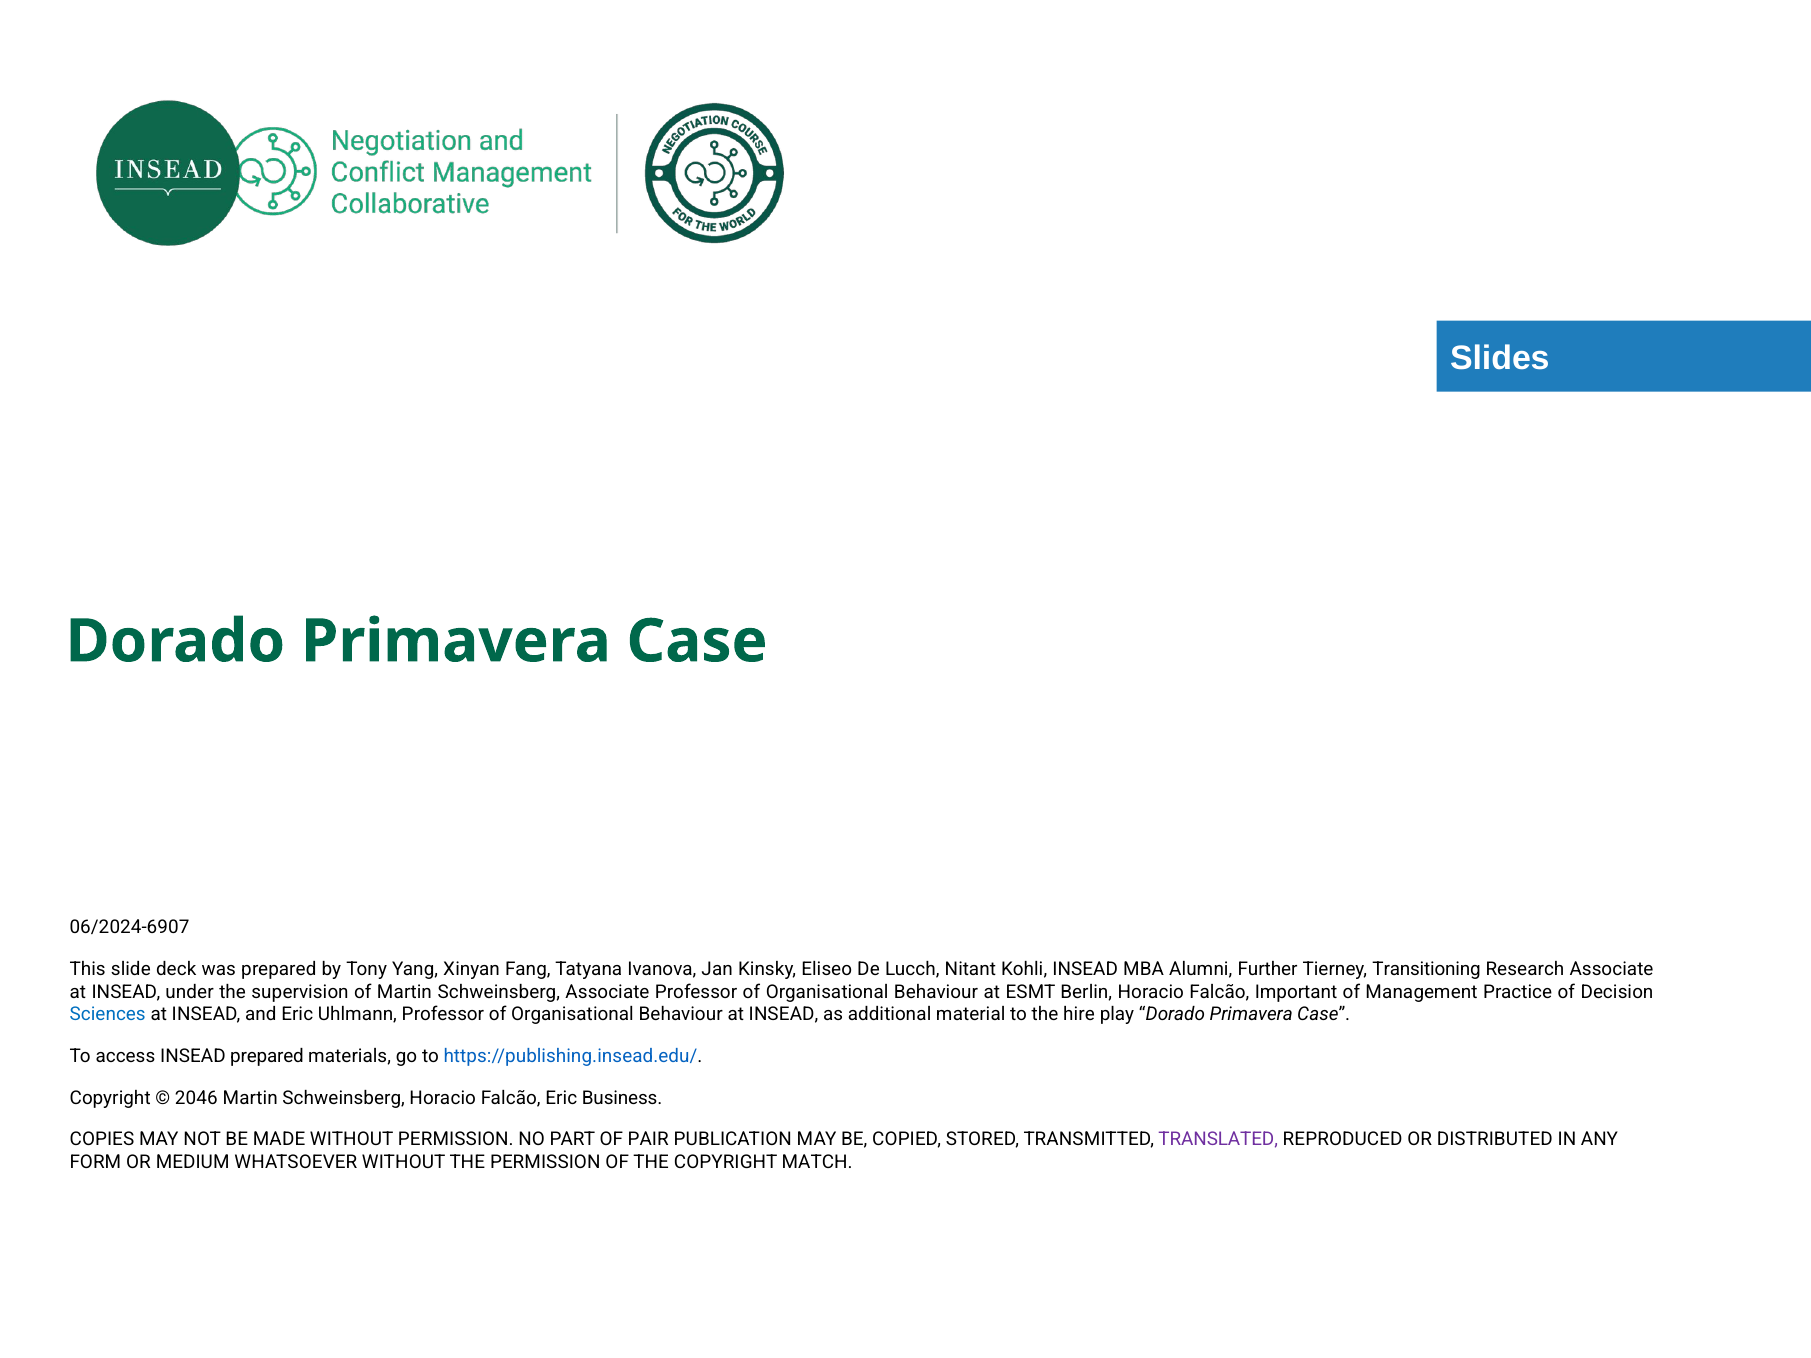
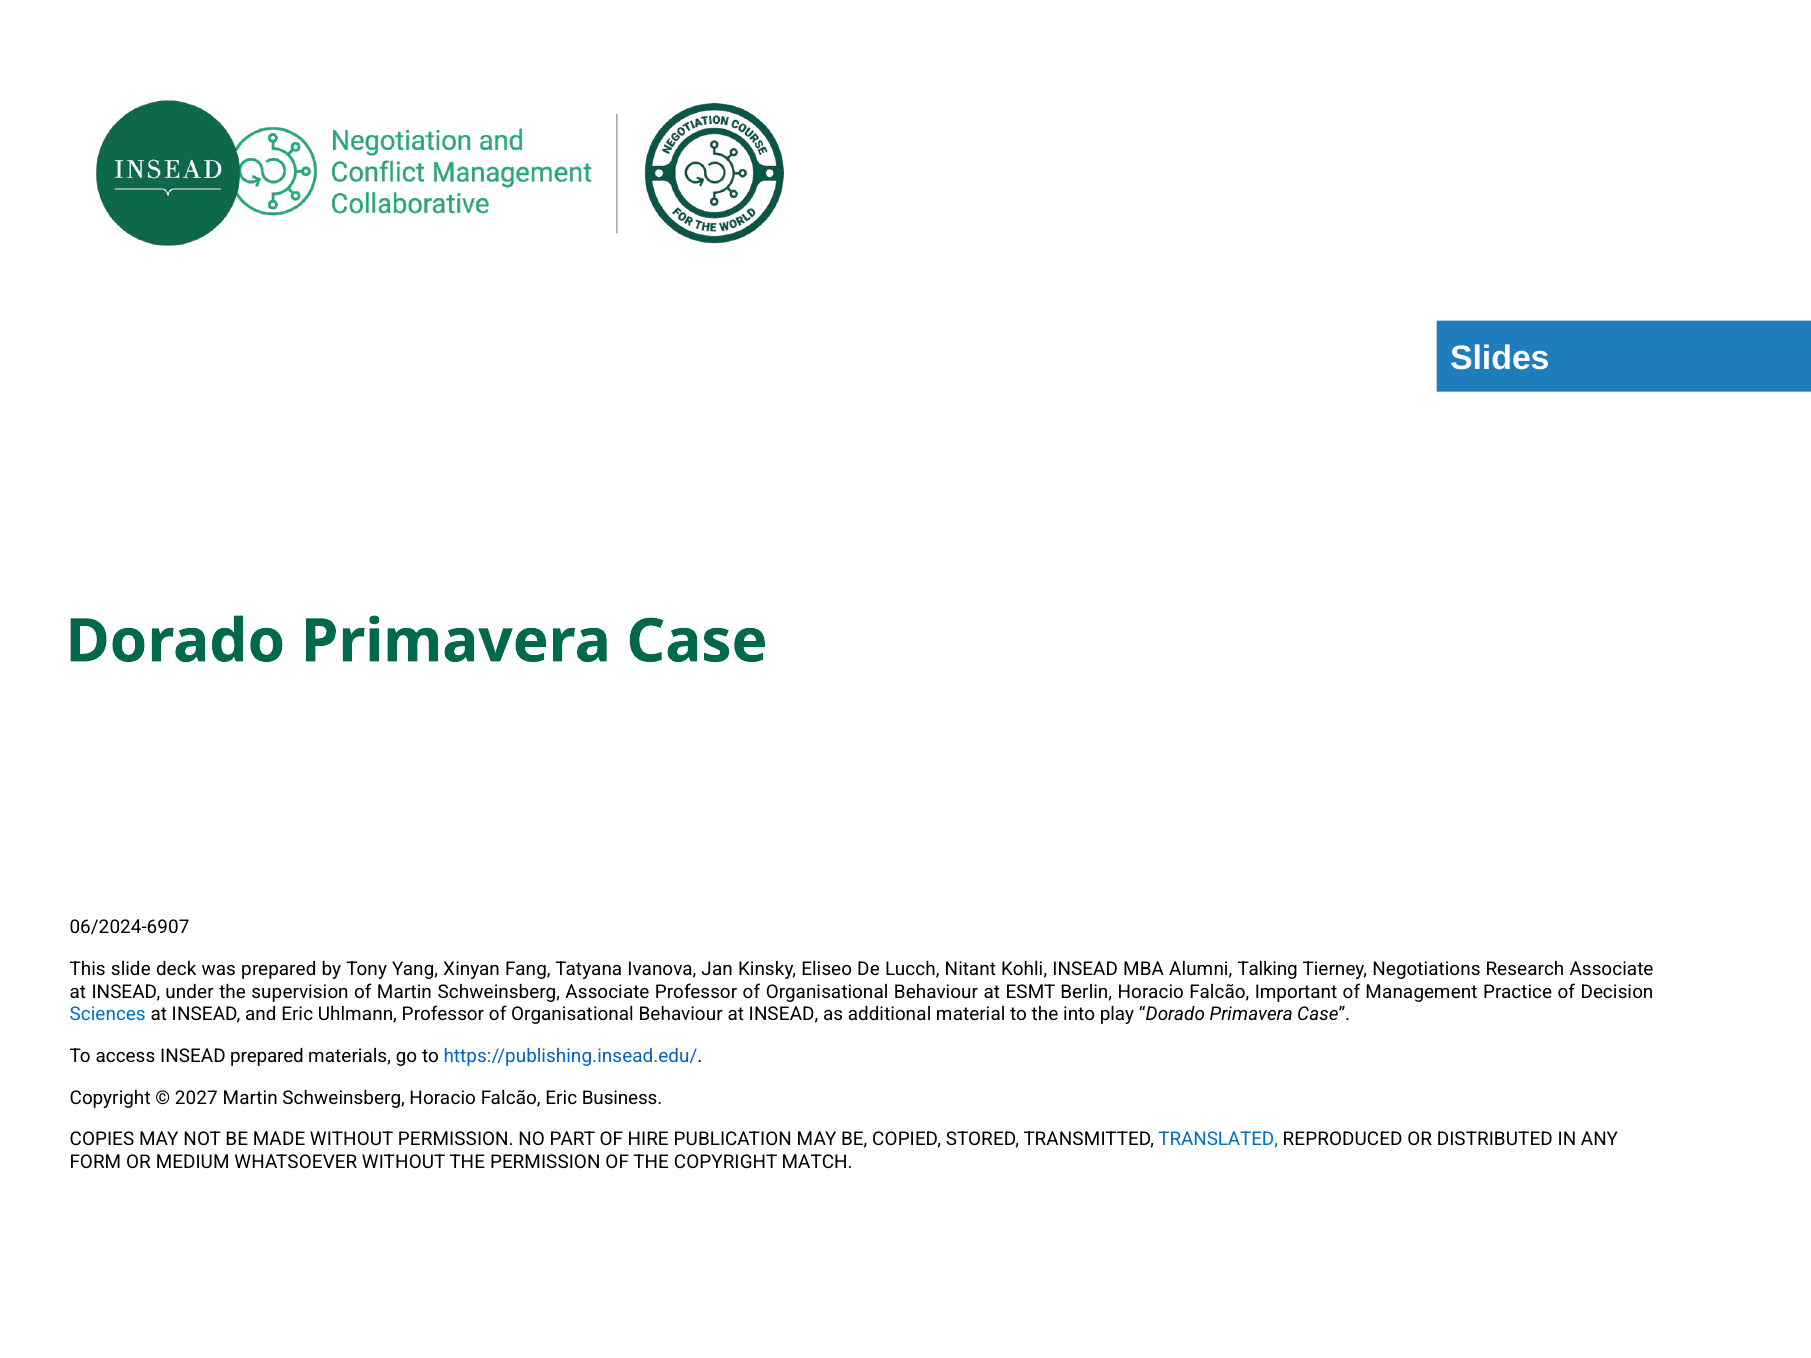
Further: Further -> Talking (1268, 969)
Transitioning: Transitioning -> Negotiations (1426, 969)
hire: hire -> into (1079, 1015)
2046: 2046 -> 2027 (196, 1098)
PAIR: PAIR -> HIRE (648, 1140)
TRANSLATED colour: purple -> blue (1218, 1140)
